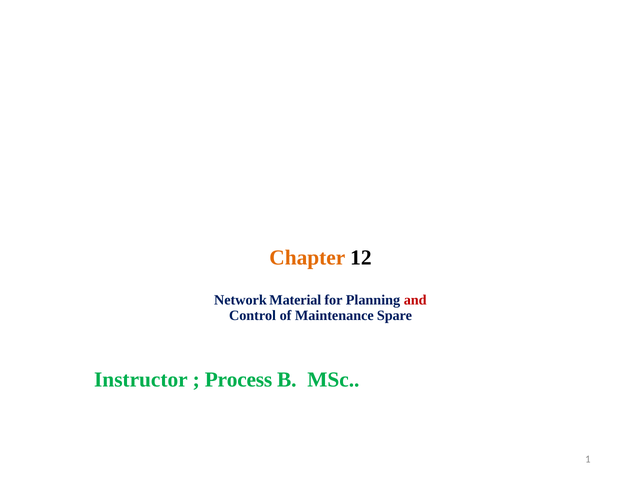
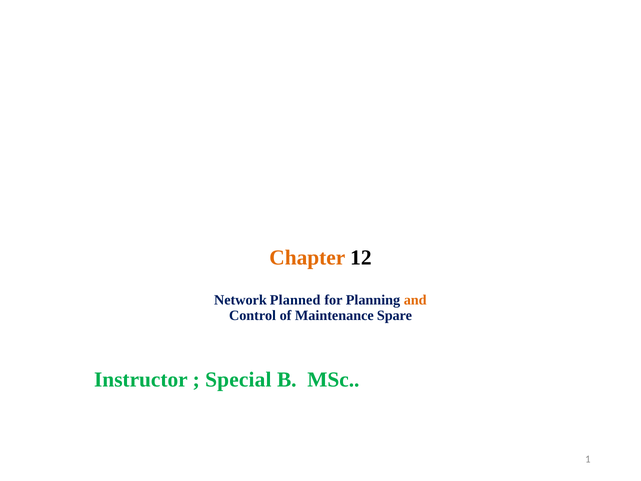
Material: Material -> Planned (295, 300)
and colour: red -> orange (415, 300)
Process: Process -> Special (238, 379)
